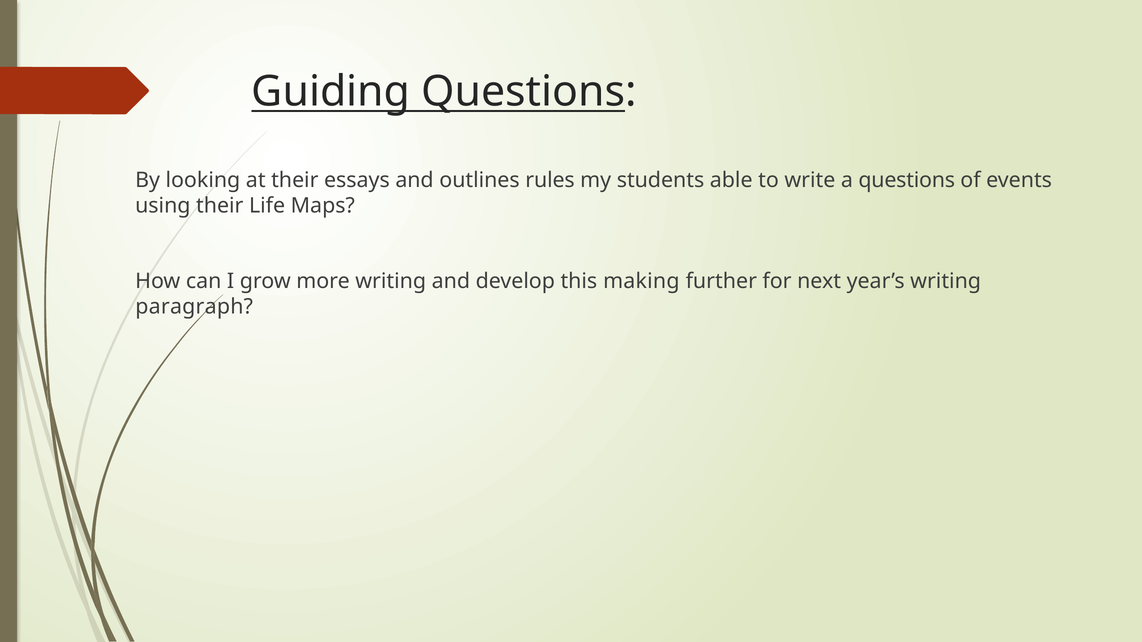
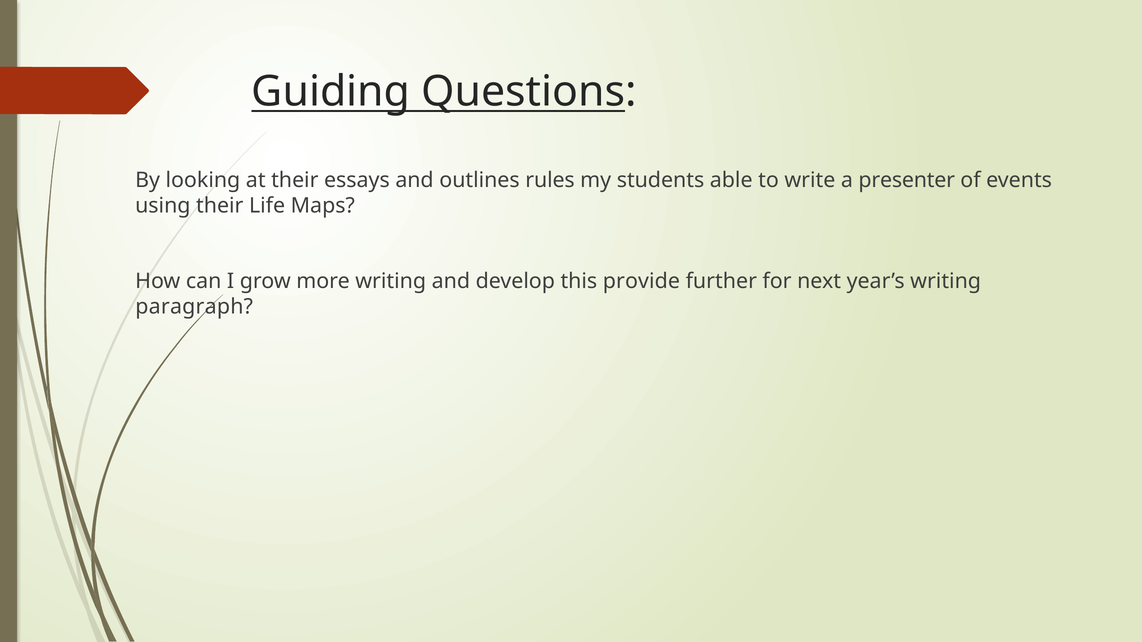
a questions: questions -> presenter (907, 180)
making: making -> provide (641, 281)
